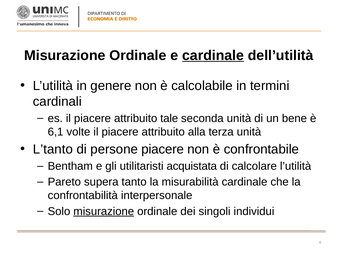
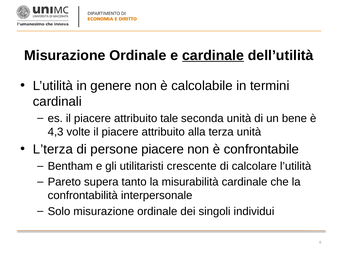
6,1: 6,1 -> 4,3 (56, 132)
L’tanto: L’tanto -> L’terza (53, 149)
acquistata: acquistata -> crescente (192, 166)
misurazione underline: present -> none (104, 211)
